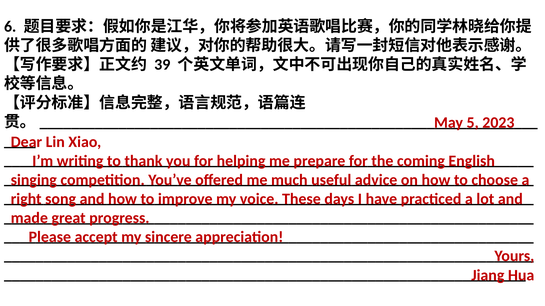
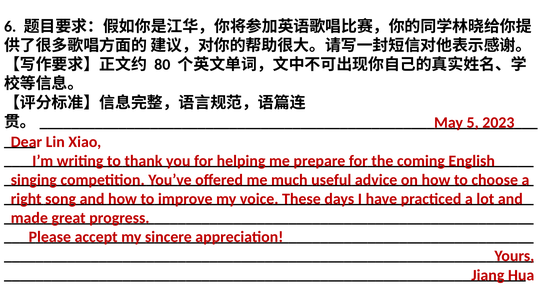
39: 39 -> 80 (162, 65)
